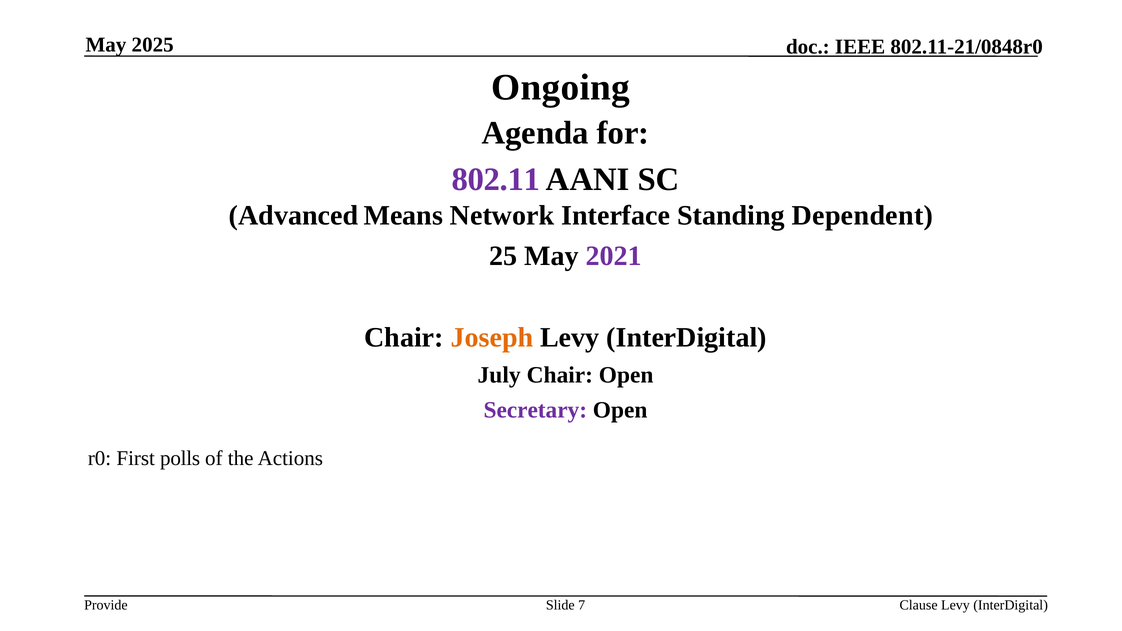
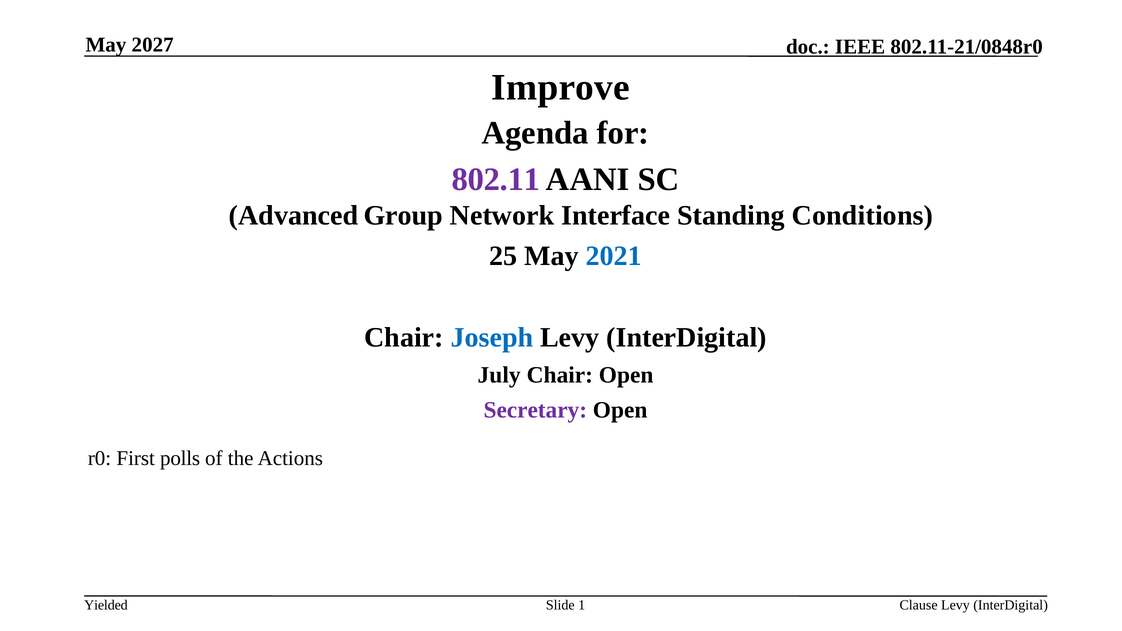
2025: 2025 -> 2027 (153, 45)
Ongoing: Ongoing -> Improve (561, 88)
Means: Means -> Group (403, 215)
Dependent: Dependent -> Conditions (862, 215)
2021 colour: purple -> blue (614, 256)
Joseph colour: orange -> blue (492, 338)
Provide: Provide -> Yielded (106, 605)
7: 7 -> 1 (582, 605)
